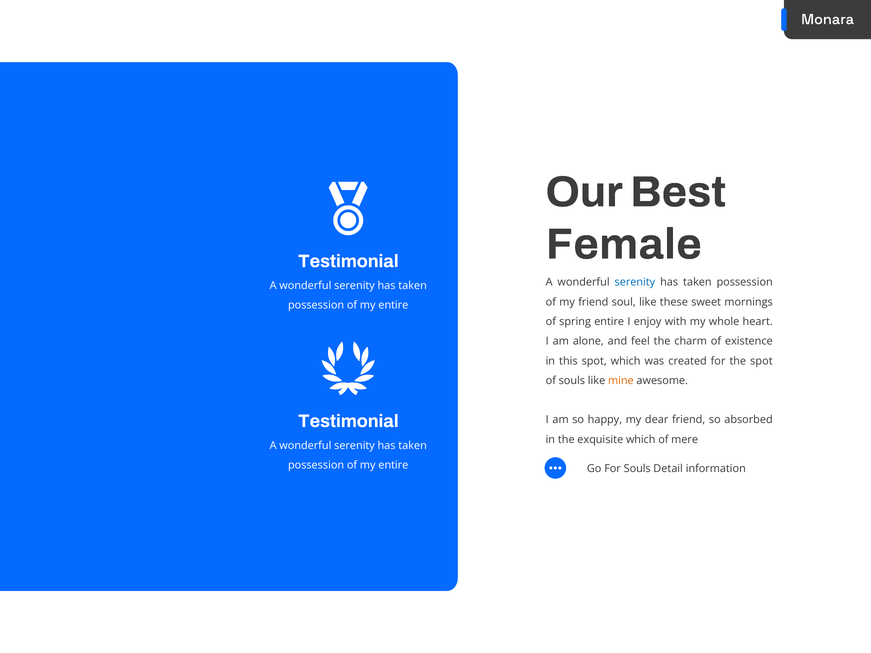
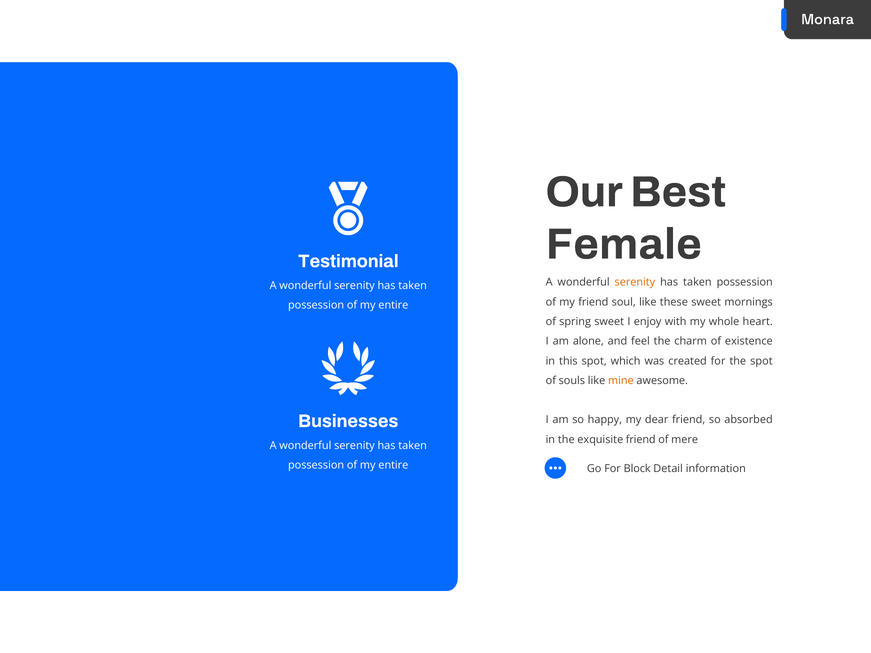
serenity colour: blue -> orange (635, 282)
spring entire: entire -> sweet (609, 322)
Testimonial: Testimonial -> Businesses (348, 421)
exquisite which: which -> friend (641, 440)
For Souls: Souls -> Block (637, 469)
